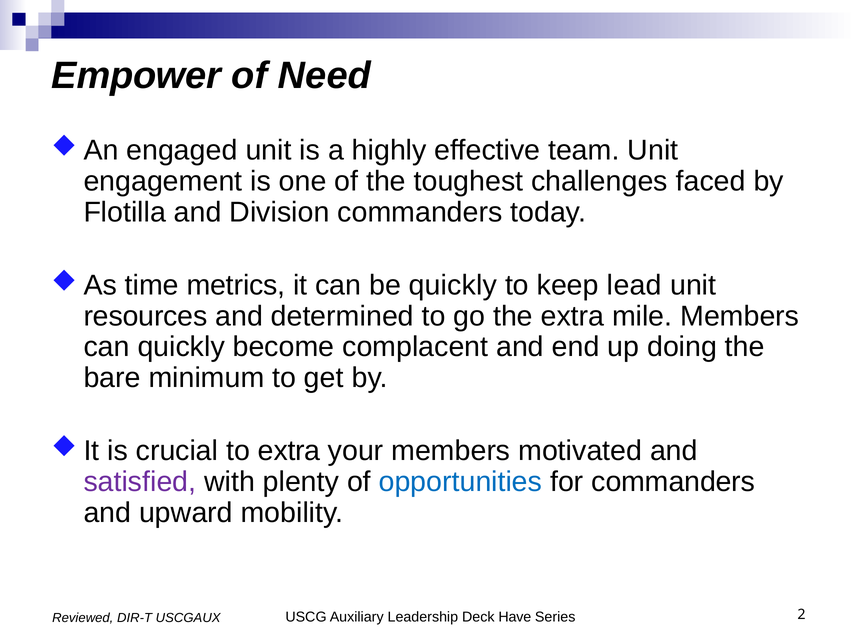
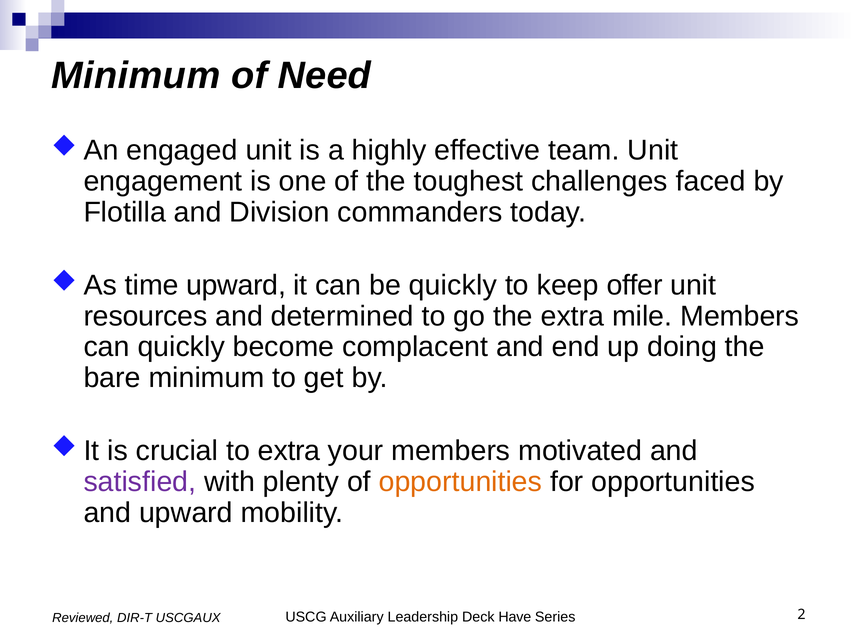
Empower: Empower -> Minimum (136, 76)
time metrics: metrics -> upward (236, 285)
lead: lead -> offer (635, 285)
opportunities colour: blue -> orange (460, 482)
for commanders: commanders -> opportunities (673, 482)
